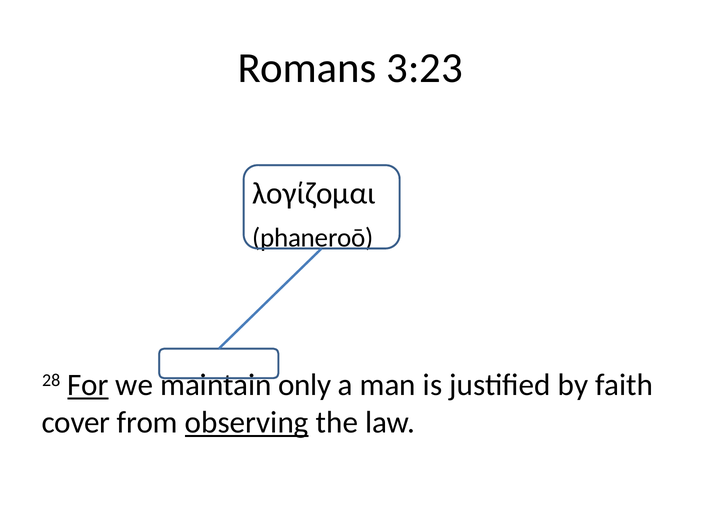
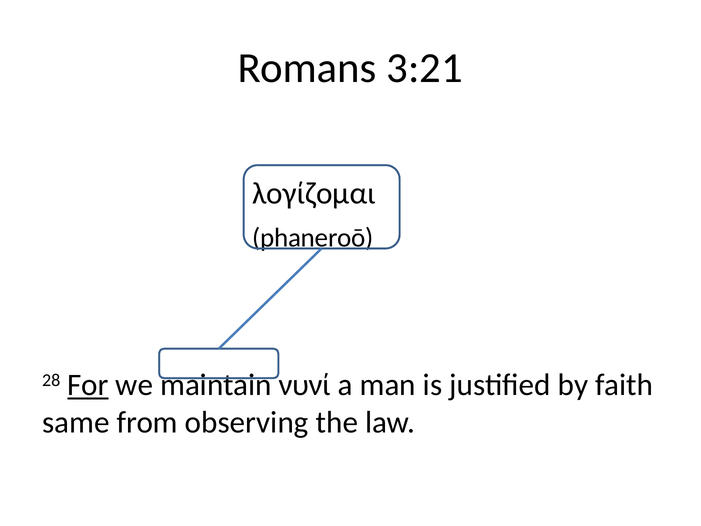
3:23: 3:23 -> 3:21 (425, 68)
only: only -> νυνί (305, 385)
cover: cover -> same (76, 422)
observing underline: present -> none (247, 422)
